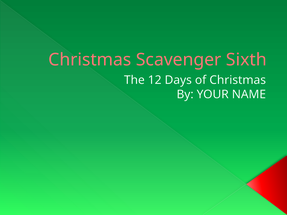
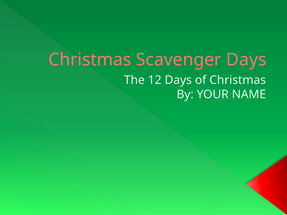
Scavenger Sixth: Sixth -> Days (246, 60)
